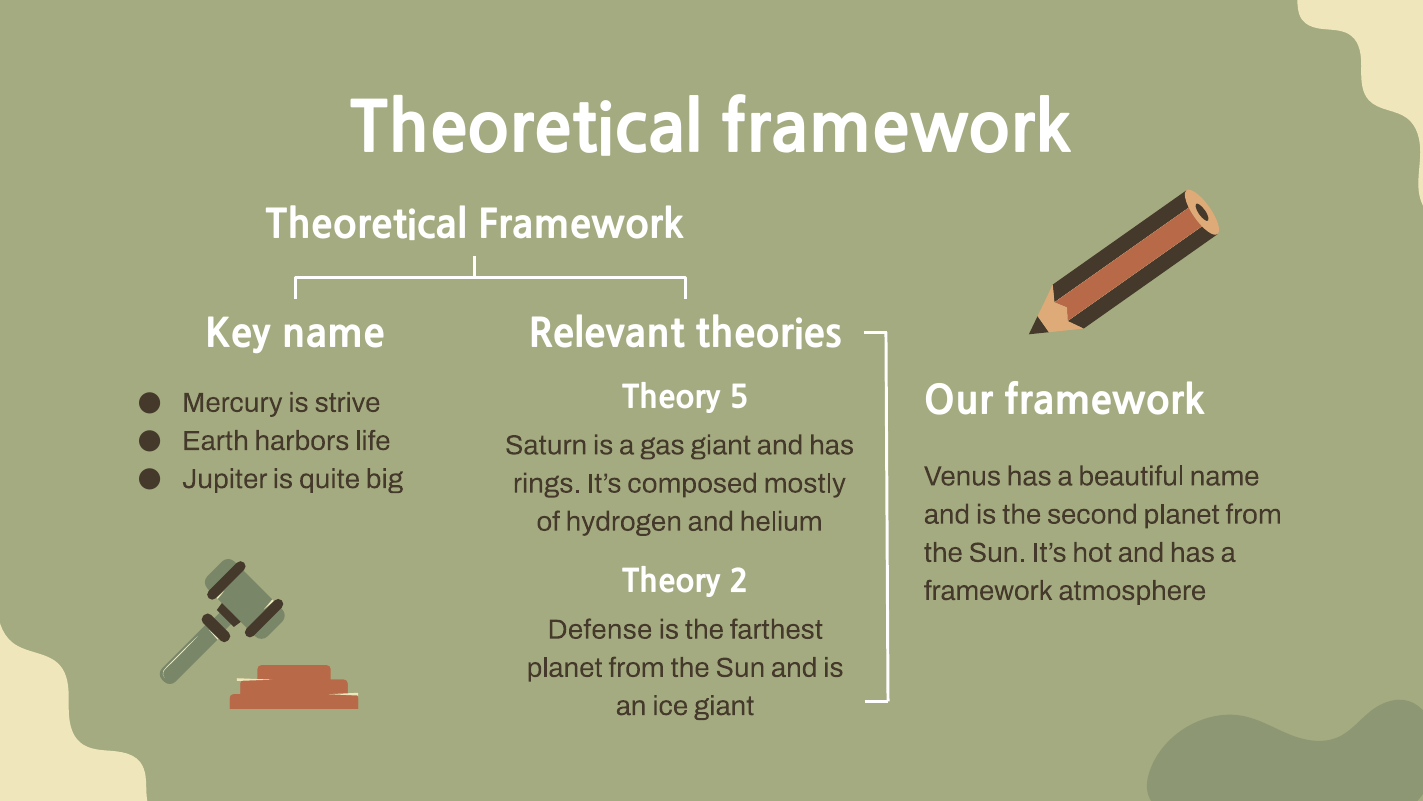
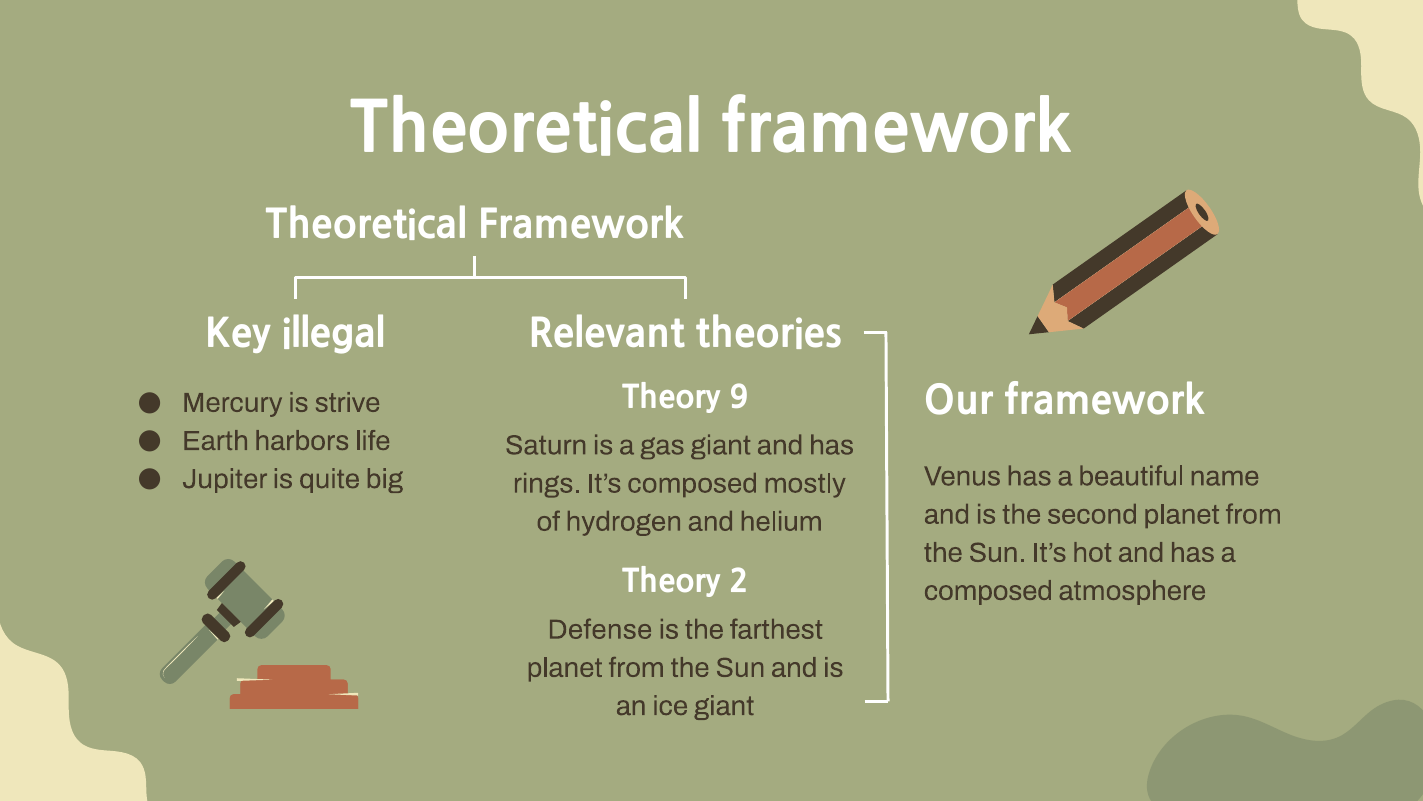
Key name: name -> illegal (333, 334)
5: 5 -> 9 (739, 398)
framework: framework -> composed (988, 590)
